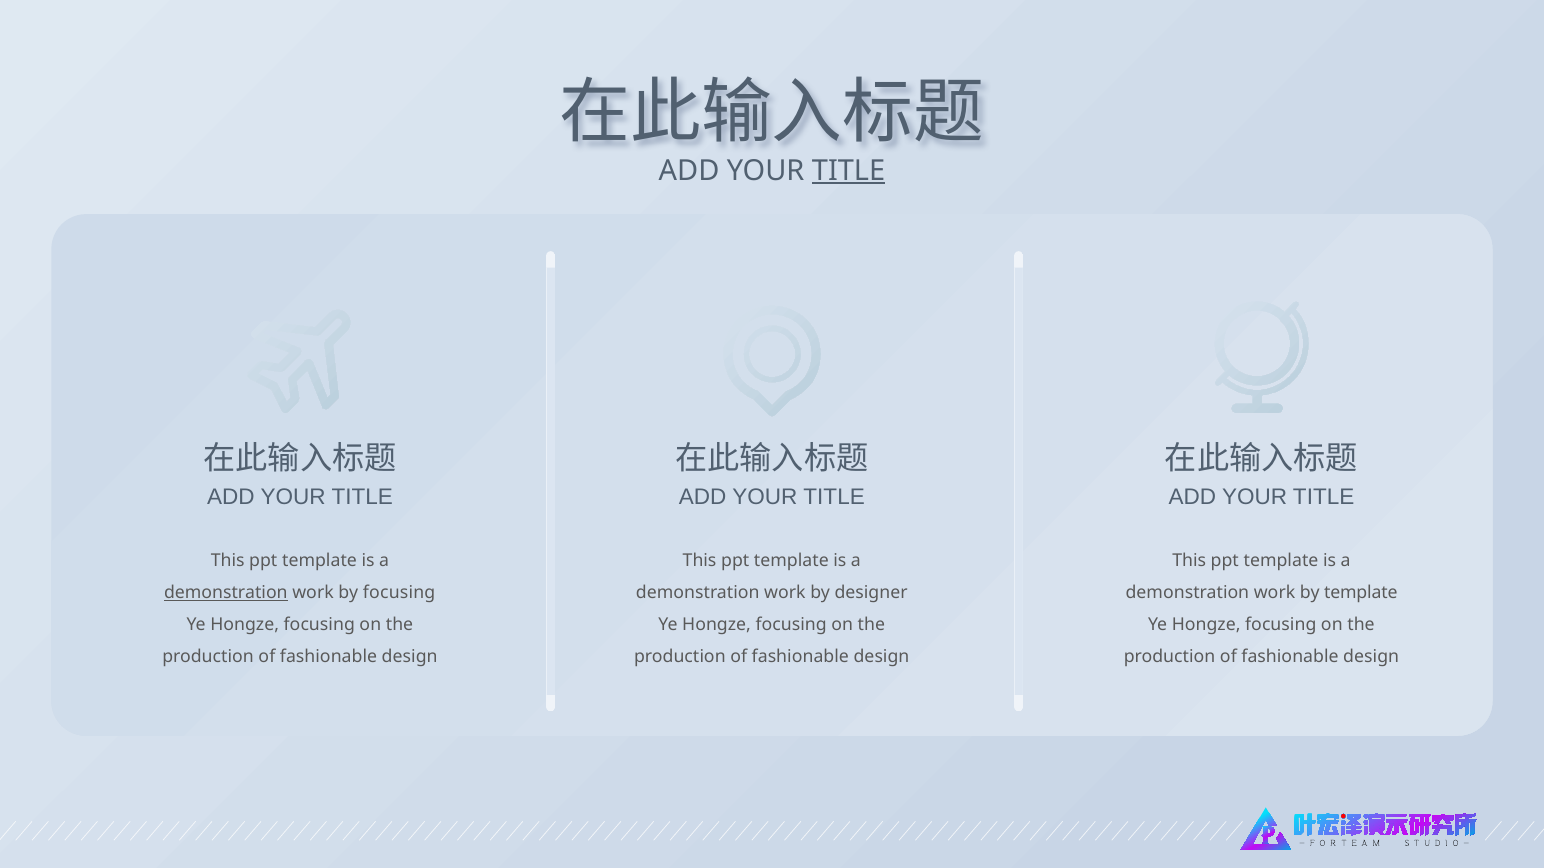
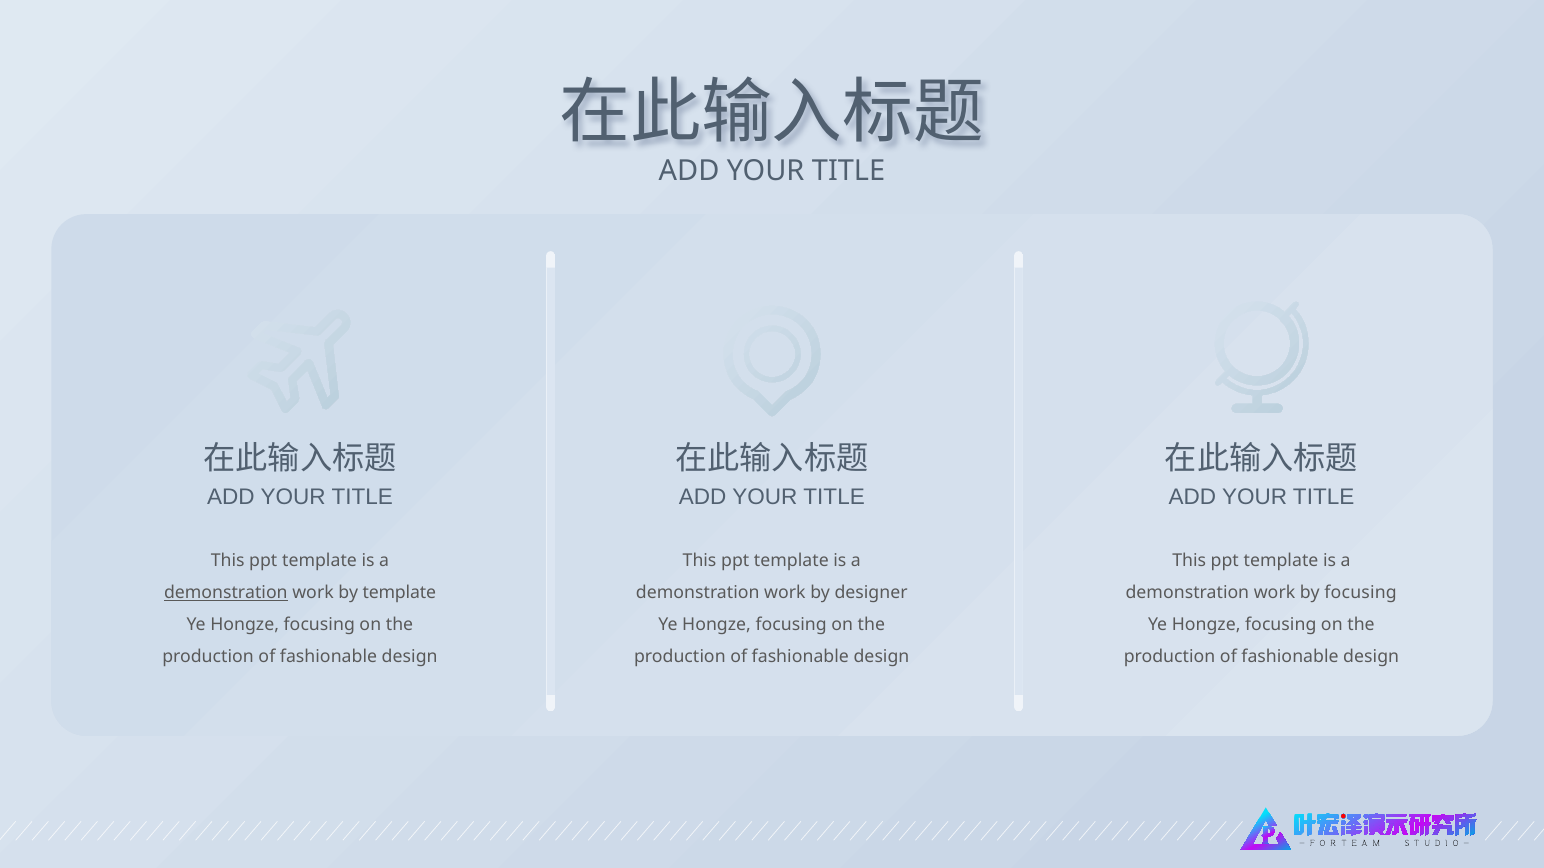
TITLE underline: present -> none (849, 171)
by focusing: focusing -> template (399, 593)
by template: template -> focusing (1361, 593)
